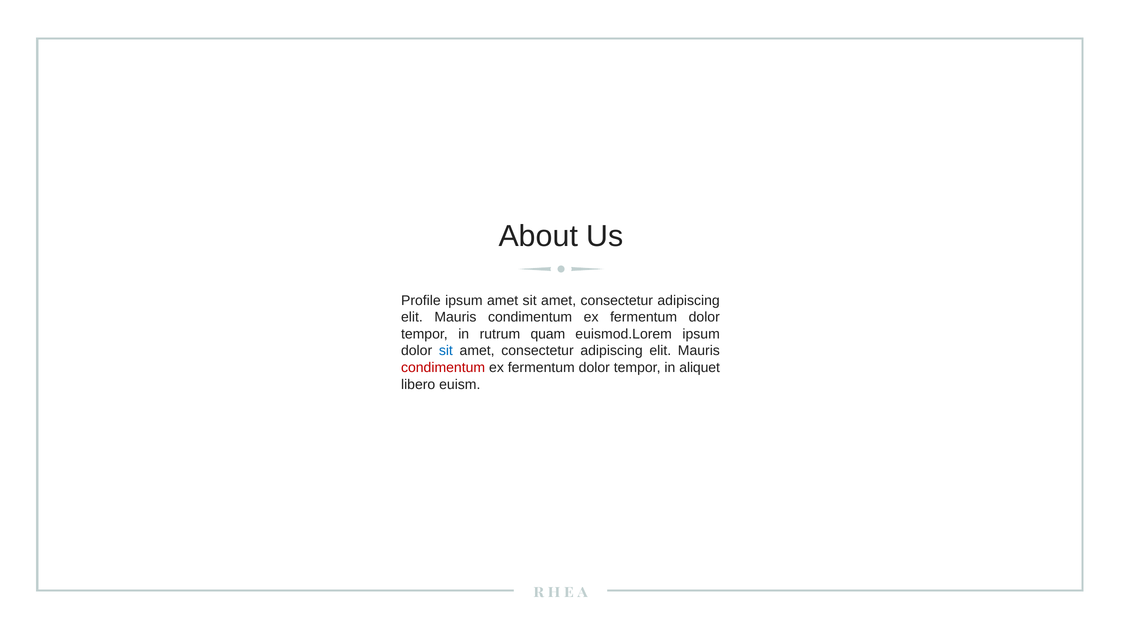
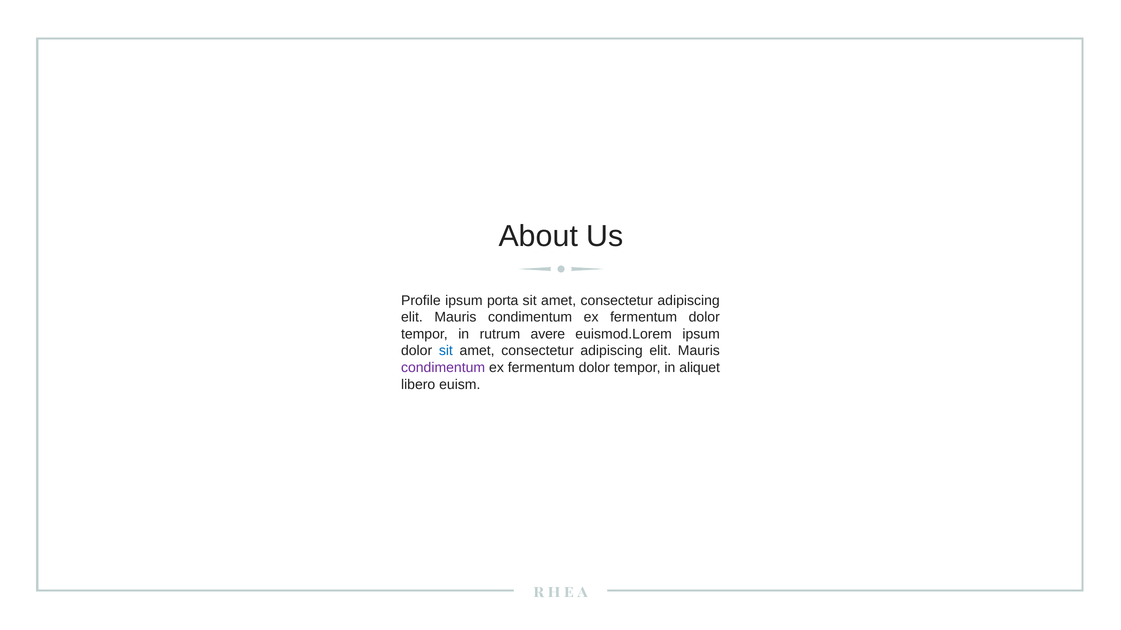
ipsum amet: amet -> porta (503, 301)
quam: quam -> avere (548, 334)
condimentum colour: red -> purple (443, 368)
